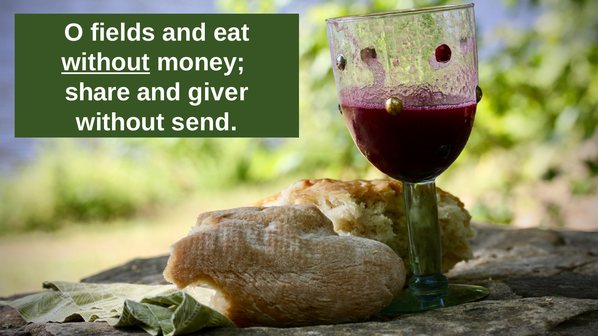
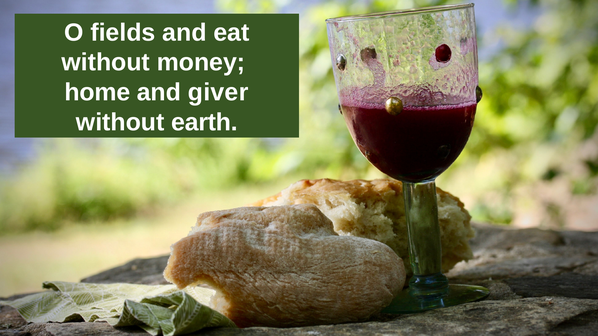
without underline: present -> none (106, 63)
share: share -> home (97, 92)
send: send -> earth (205, 122)
